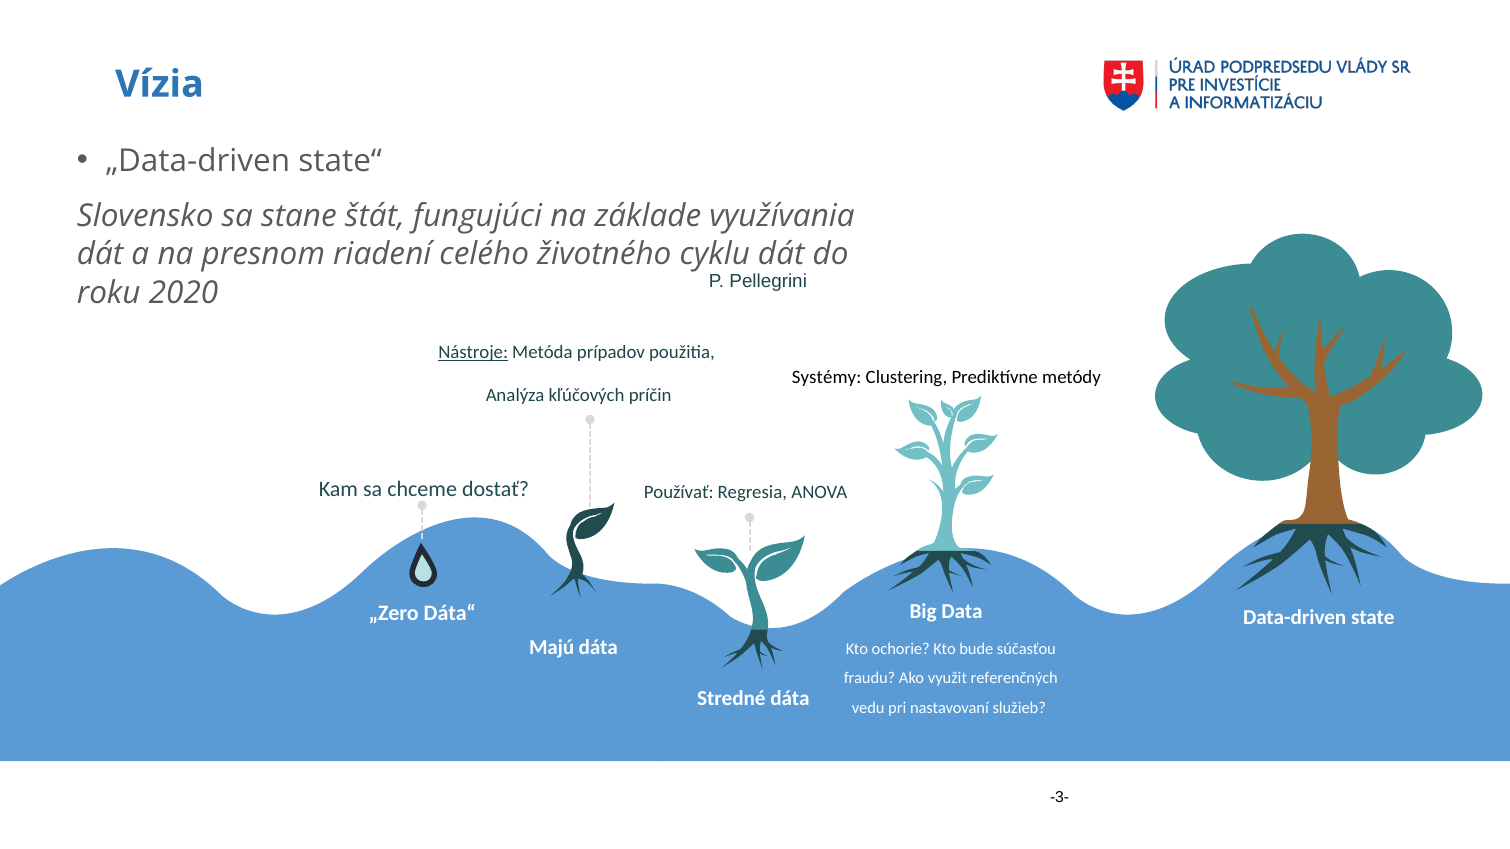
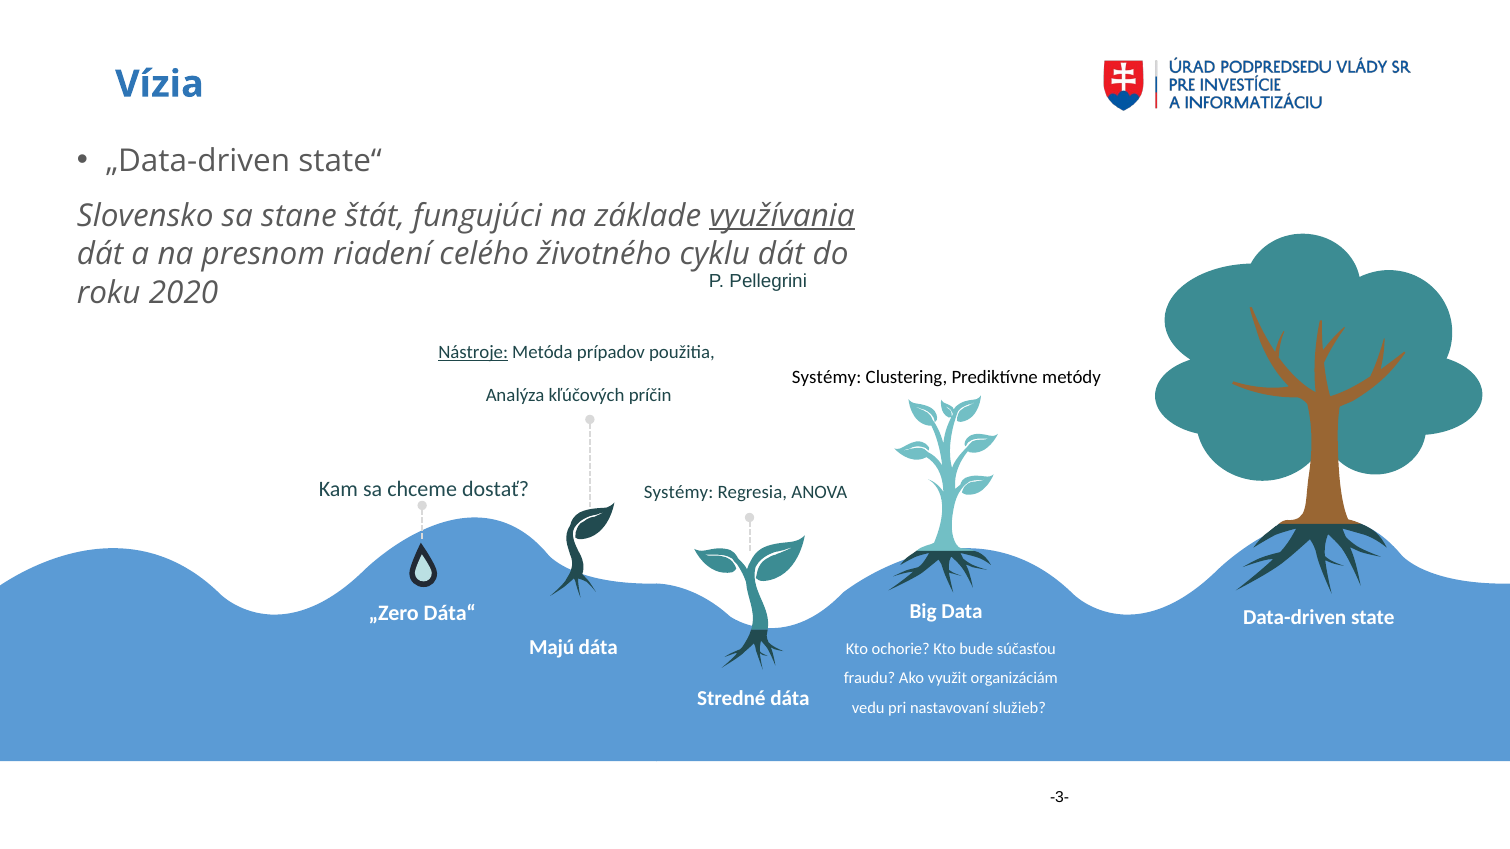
využívania underline: none -> present (782, 216)
Používať: Používať -> Systémy (679, 492)
referenčných: referenčných -> organizáciám (1014, 679)
